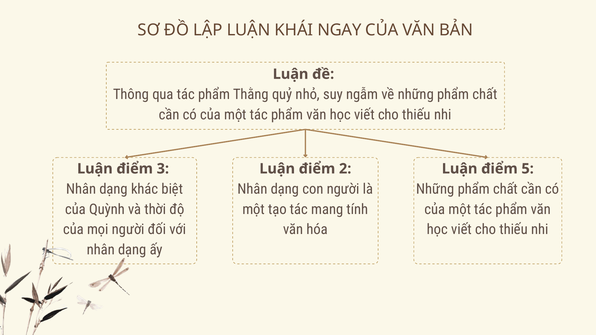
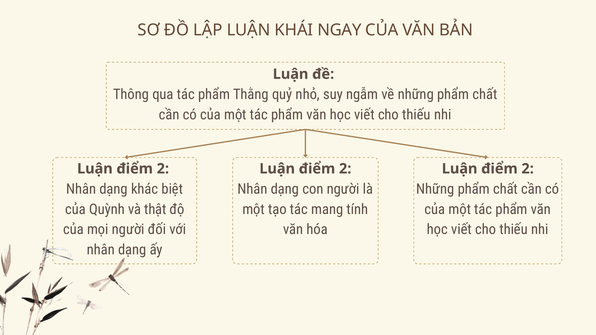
3: 3 -> 2 (163, 169)
5: 5 -> 2 (528, 169)
thời: thời -> thật (155, 209)
